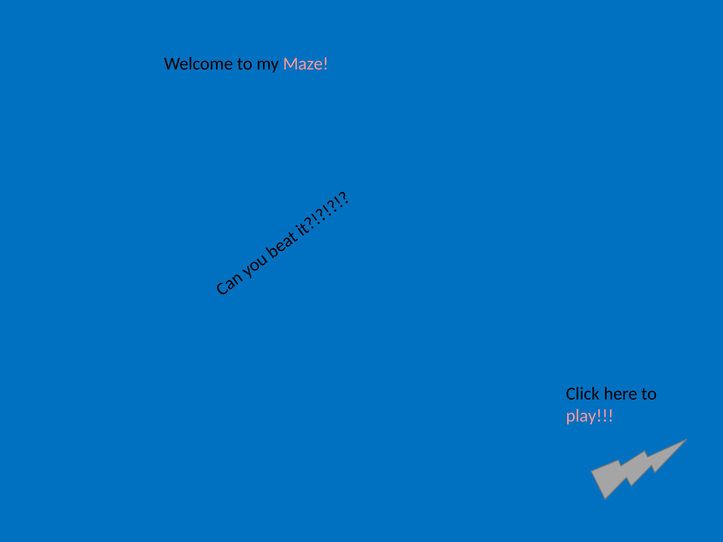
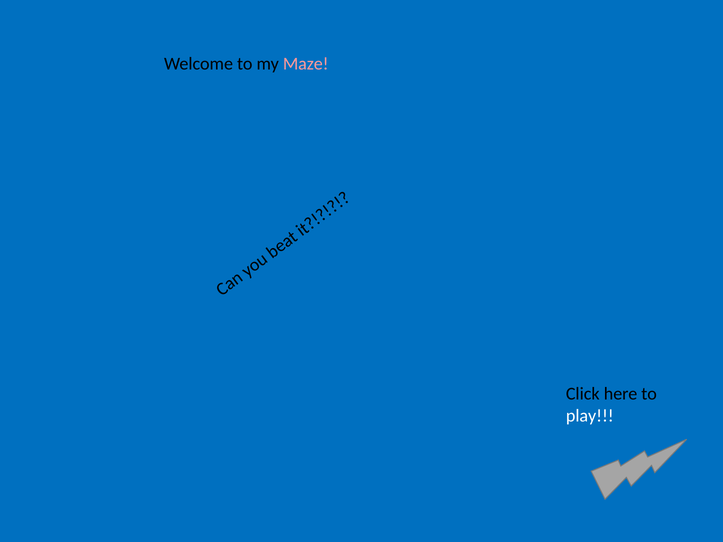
play colour: pink -> white (590, 416)
